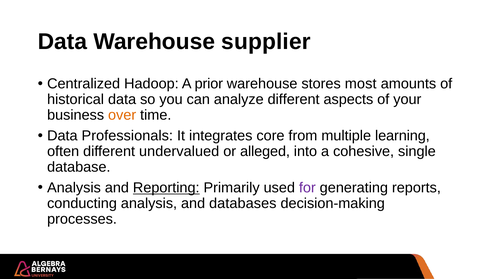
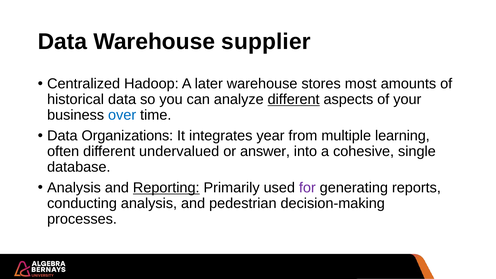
prior: prior -> later (209, 84)
different underline: none -> present (294, 99)
over colour: orange -> blue (122, 115)
Professionals: Professionals -> Organizations (127, 136)
core: core -> year (270, 136)
alleged: alleged -> answer (265, 151)
databases: databases -> pedestrian (243, 203)
